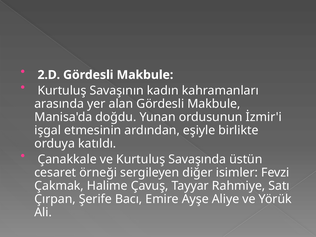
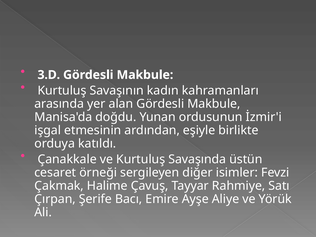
2.D: 2.D -> 3.D (49, 75)
